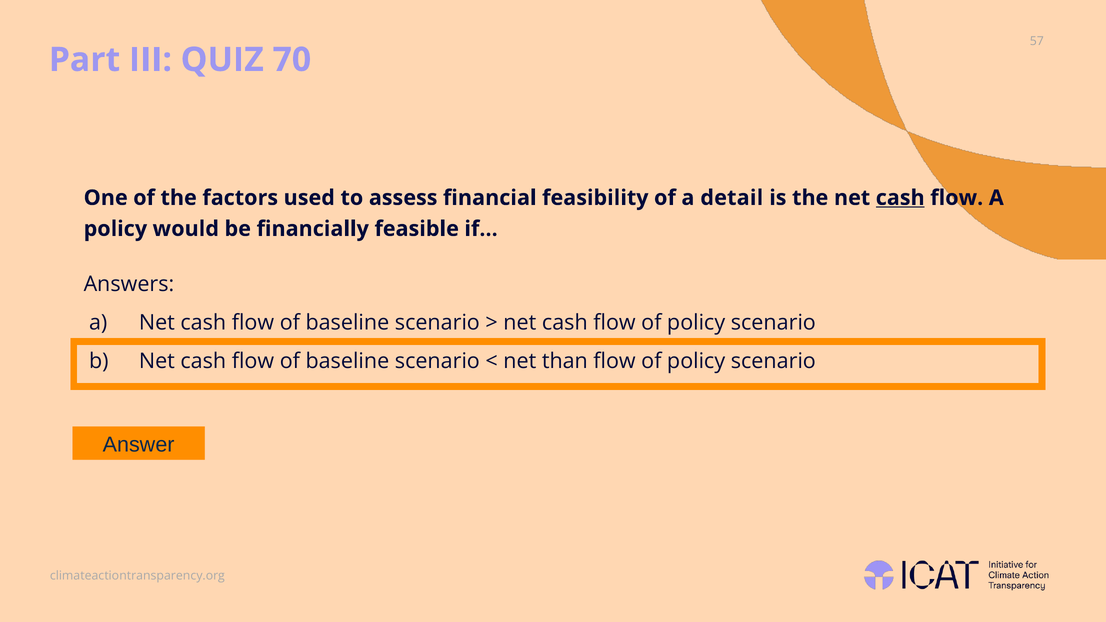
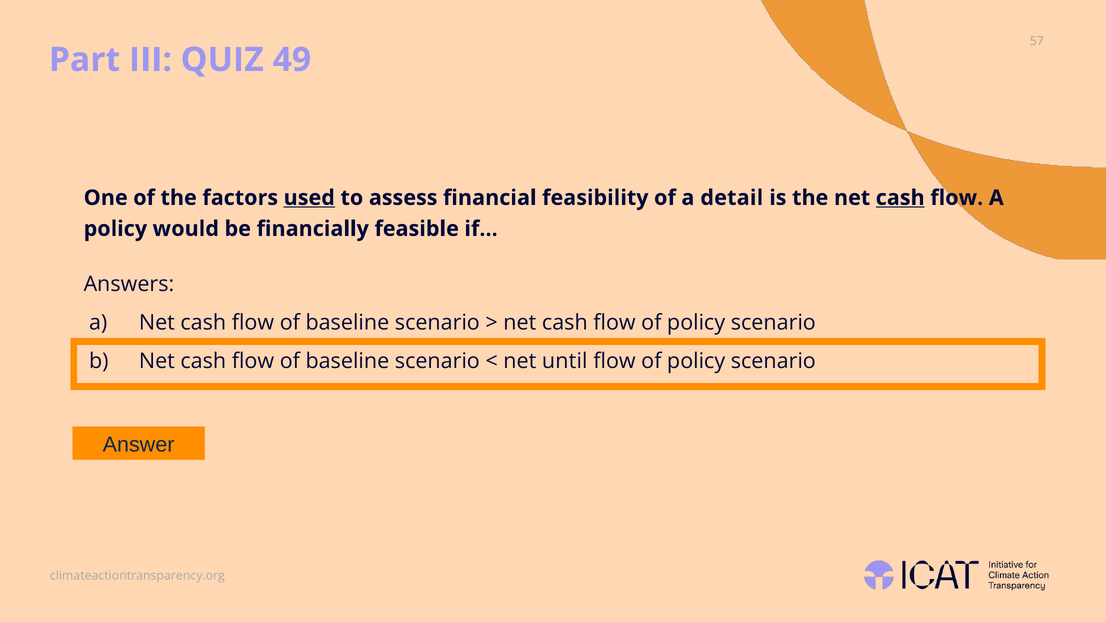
70: 70 -> 49 (292, 60)
used underline: none -> present (309, 198)
than: than -> until (565, 361)
